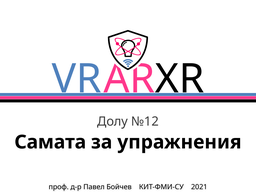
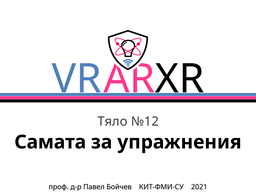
Долу: Долу -> Тяло (112, 121)
